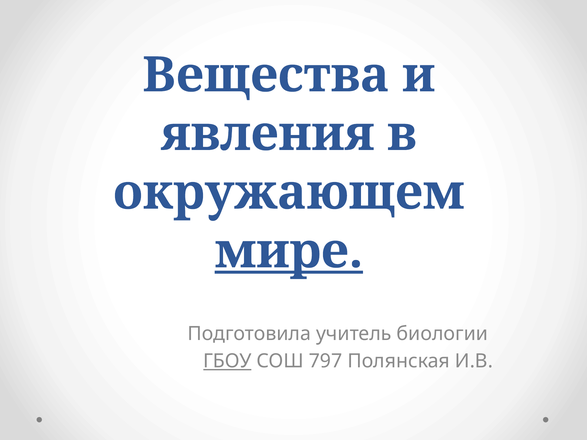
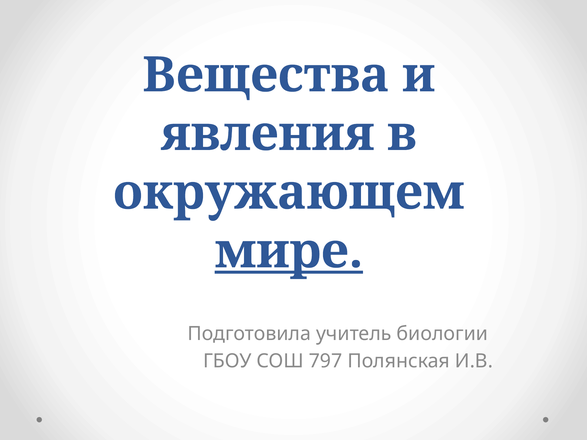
ГБОУ underline: present -> none (227, 361)
